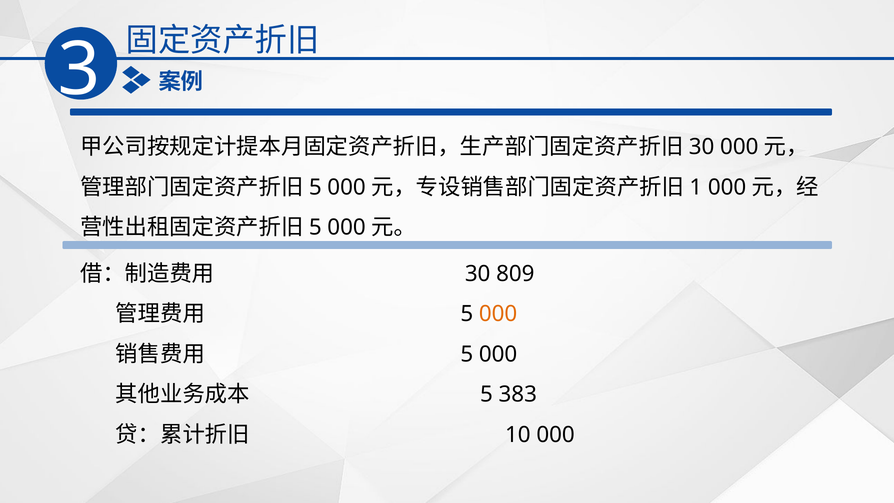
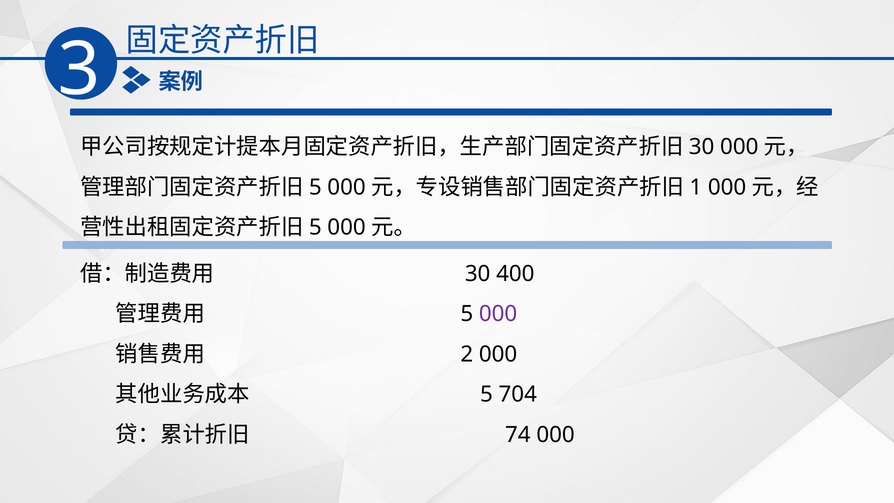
809: 809 -> 400 (515, 274)
000 colour: orange -> purple (498, 314)
5: 5 -> 2 (467, 354)
383: 383 -> 704 (518, 394)
10: 10 -> 74 (518, 435)
